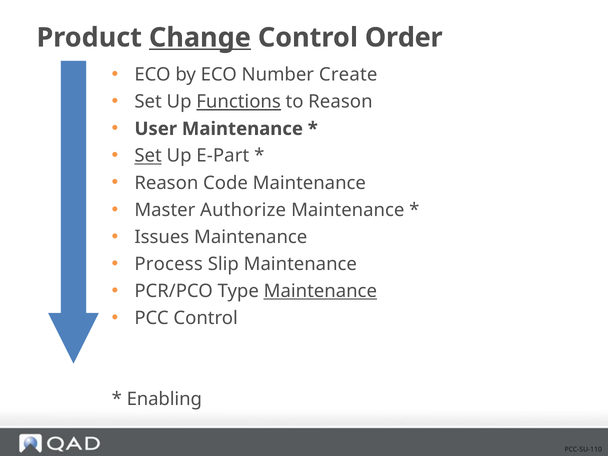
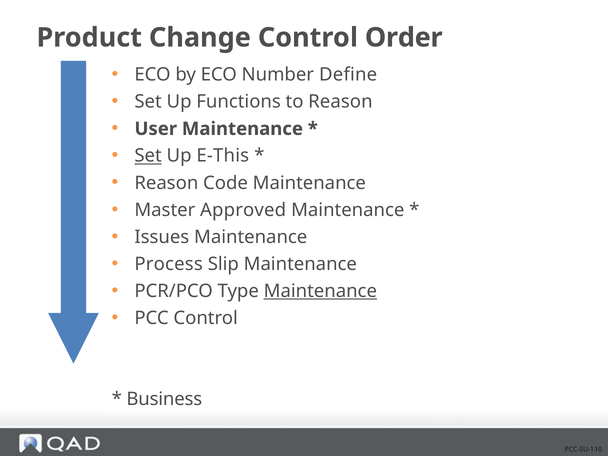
Change underline: present -> none (200, 38)
Create: Create -> Define (348, 75)
Functions underline: present -> none (239, 102)
E-Part: E-Part -> E-This (223, 156)
Authorize: Authorize -> Approved (243, 210)
Enabling: Enabling -> Business (164, 399)
